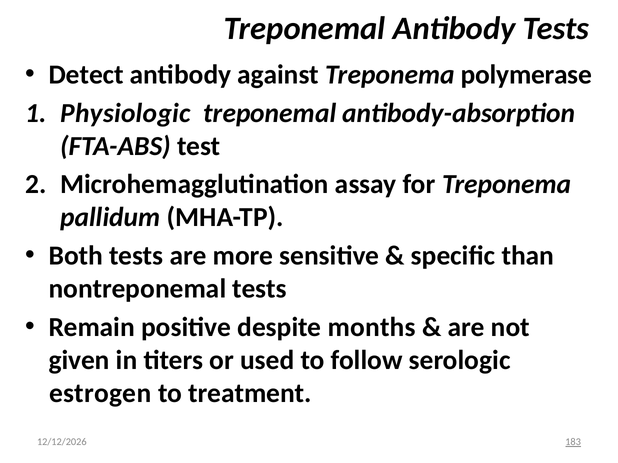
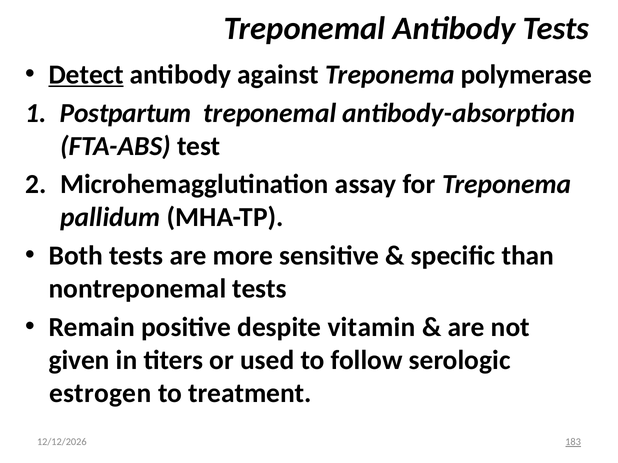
Detect underline: none -> present (86, 75)
Physiologic: Physiologic -> Postpartum (126, 113)
months: months -> vitamin (372, 328)
